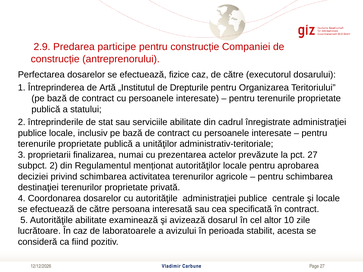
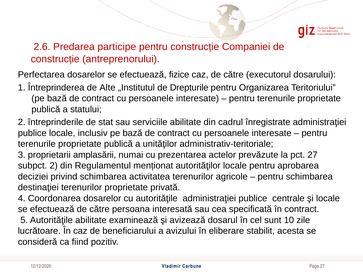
2.9: 2.9 -> 2.6 (42, 47)
Artă: Artă -> Alte (107, 88)
finalizarea: finalizarea -> amplasării (95, 155)
altor: altor -> sunt (273, 220)
laboratoarele: laboratoarele -> beneficiarului (129, 231)
perioada: perioada -> eliberare (226, 231)
